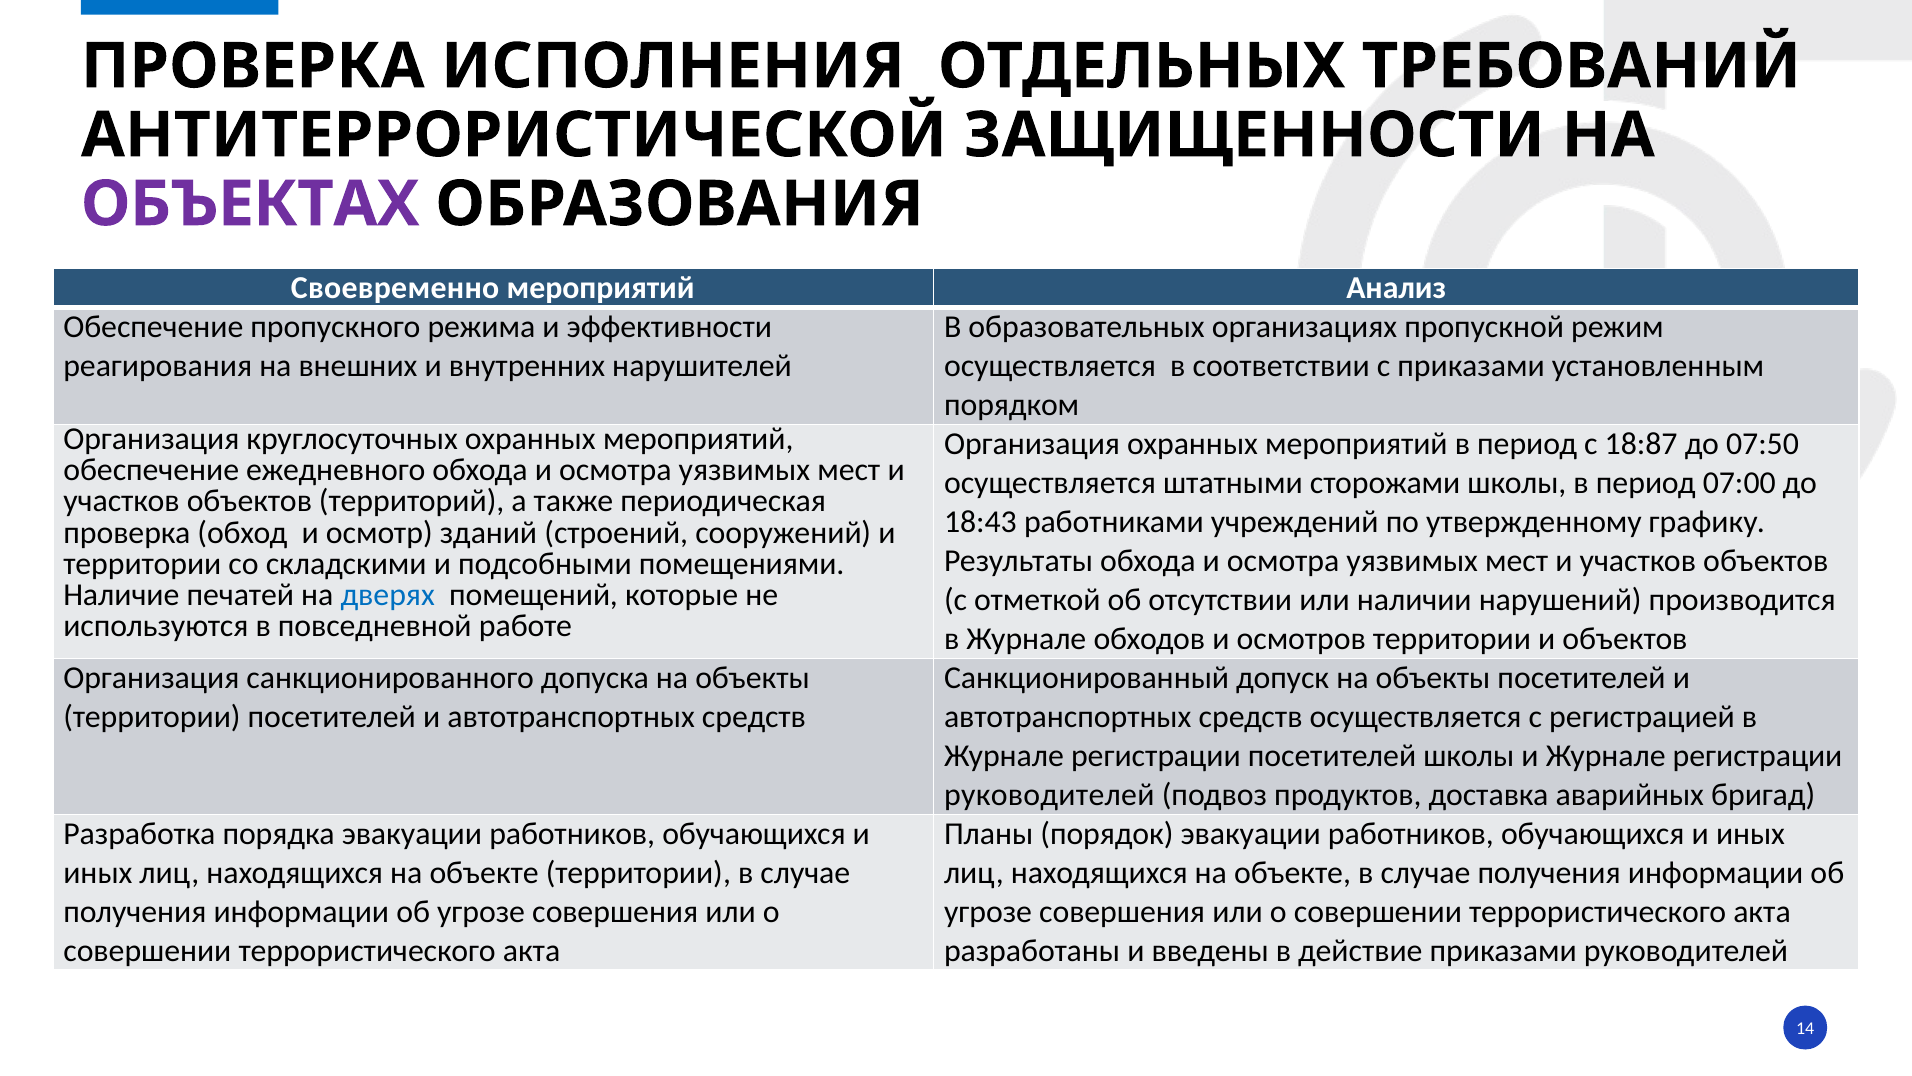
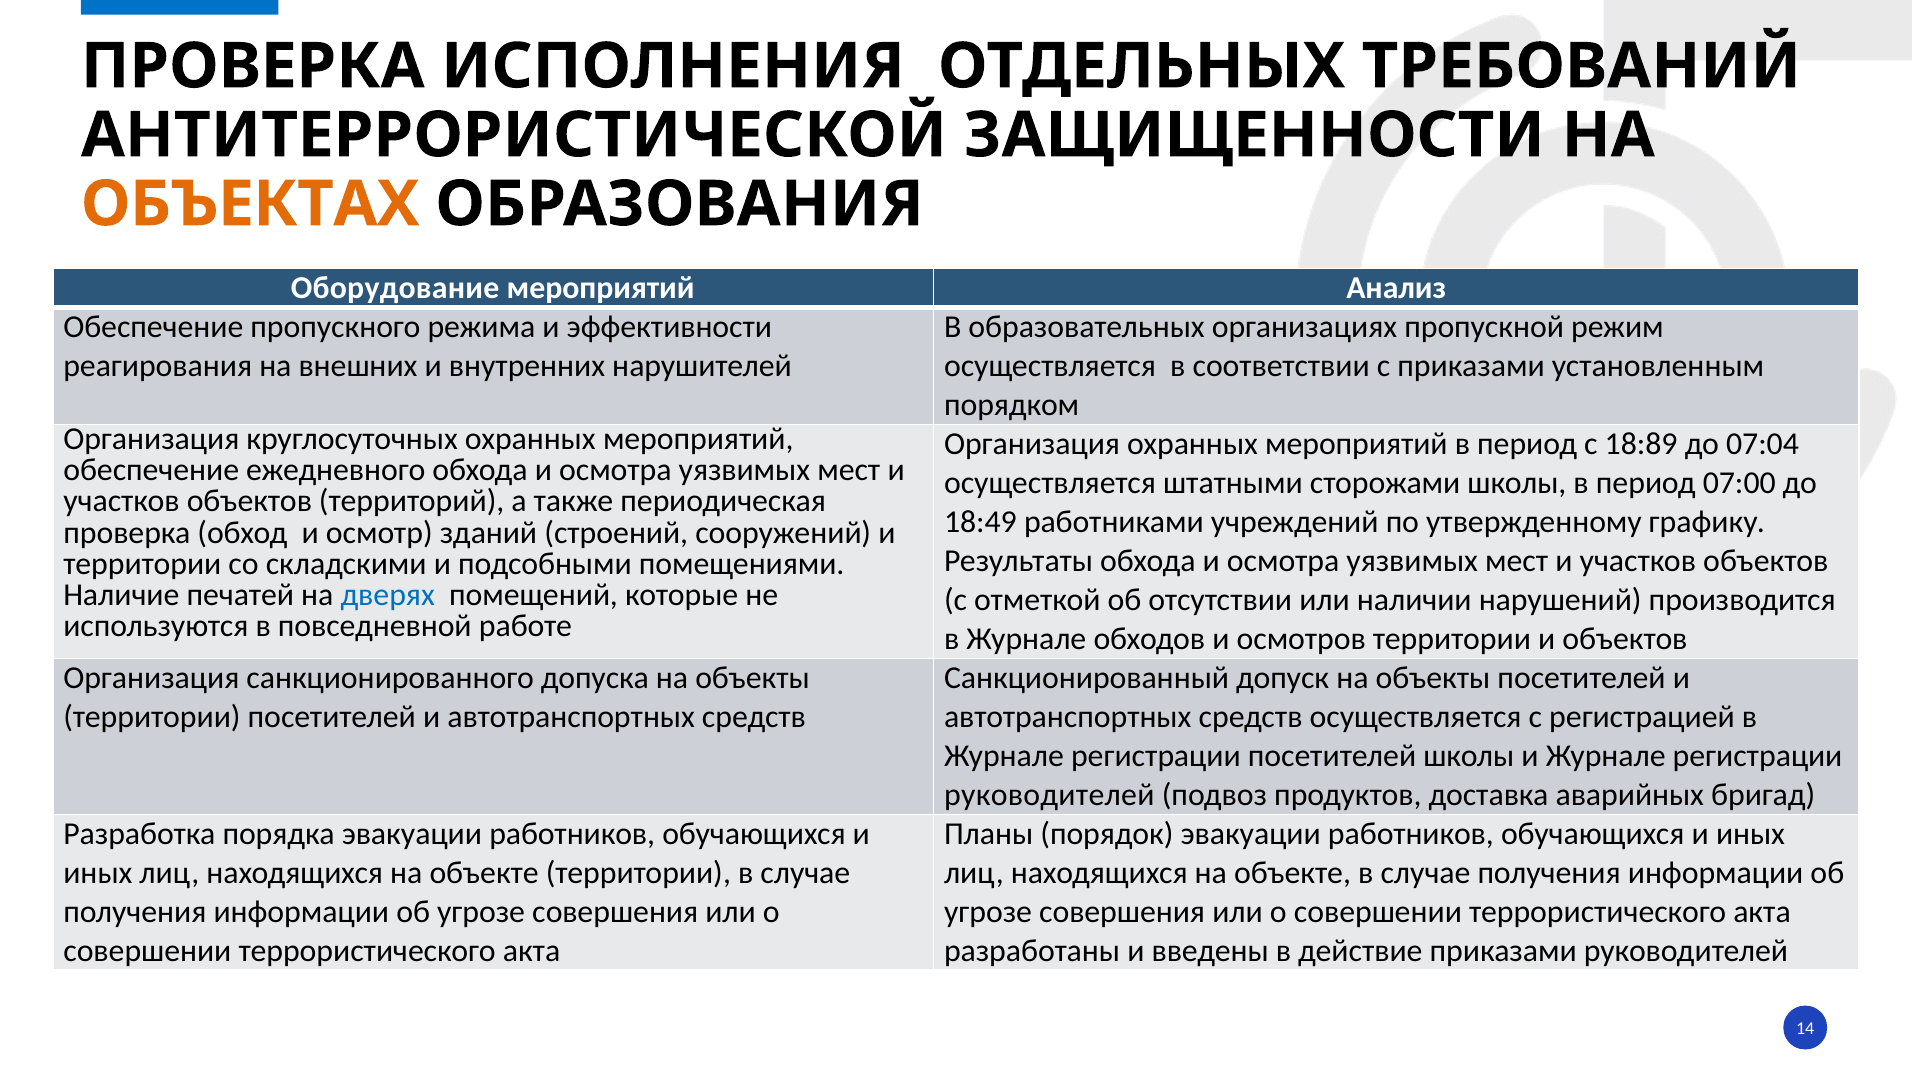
ОБЪЕКТАХ colour: purple -> orange (250, 204)
Своевременно: Своевременно -> Оборудование (395, 288)
18:87: 18:87 -> 18:89 (1641, 444)
07:50: 07:50 -> 07:04 (1763, 444)
18:43: 18:43 -> 18:49 (980, 522)
